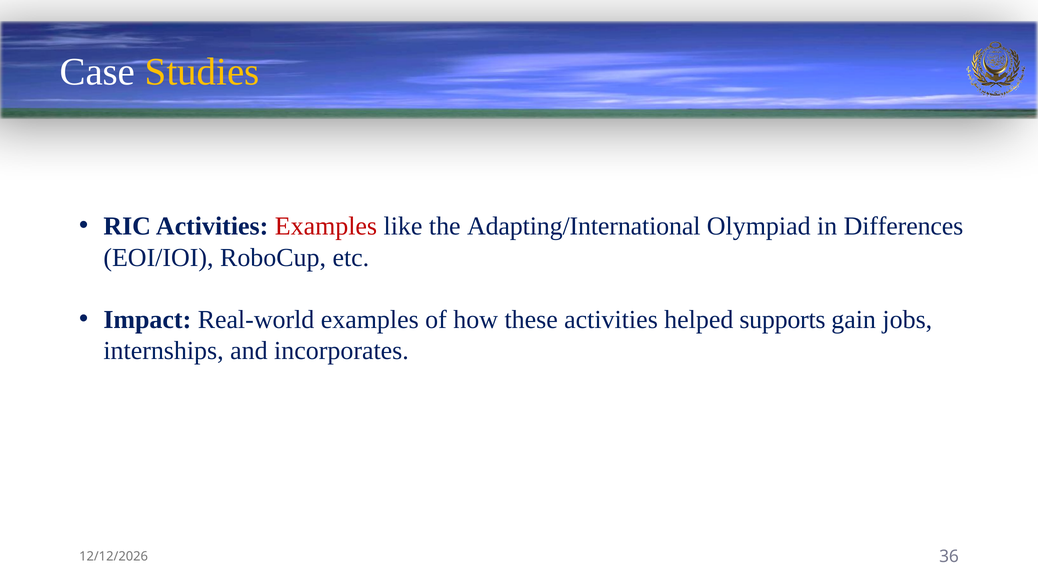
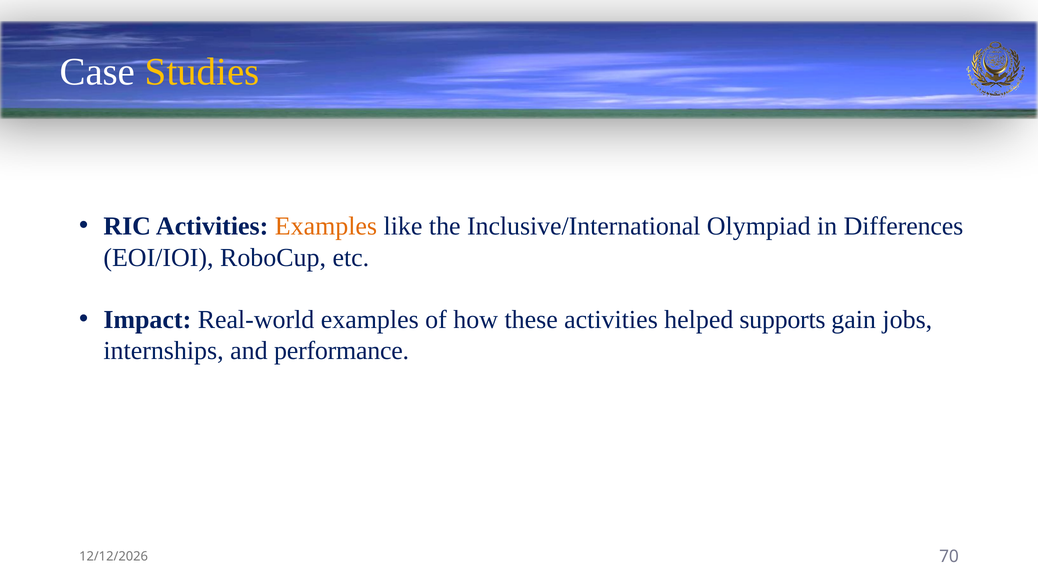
Examples colour: red -> orange (326, 226)
Adapting/International: Adapting/International -> Inclusive/International (584, 226)
incorporates: incorporates -> performance (342, 351)
36: 36 -> 70 (949, 557)
